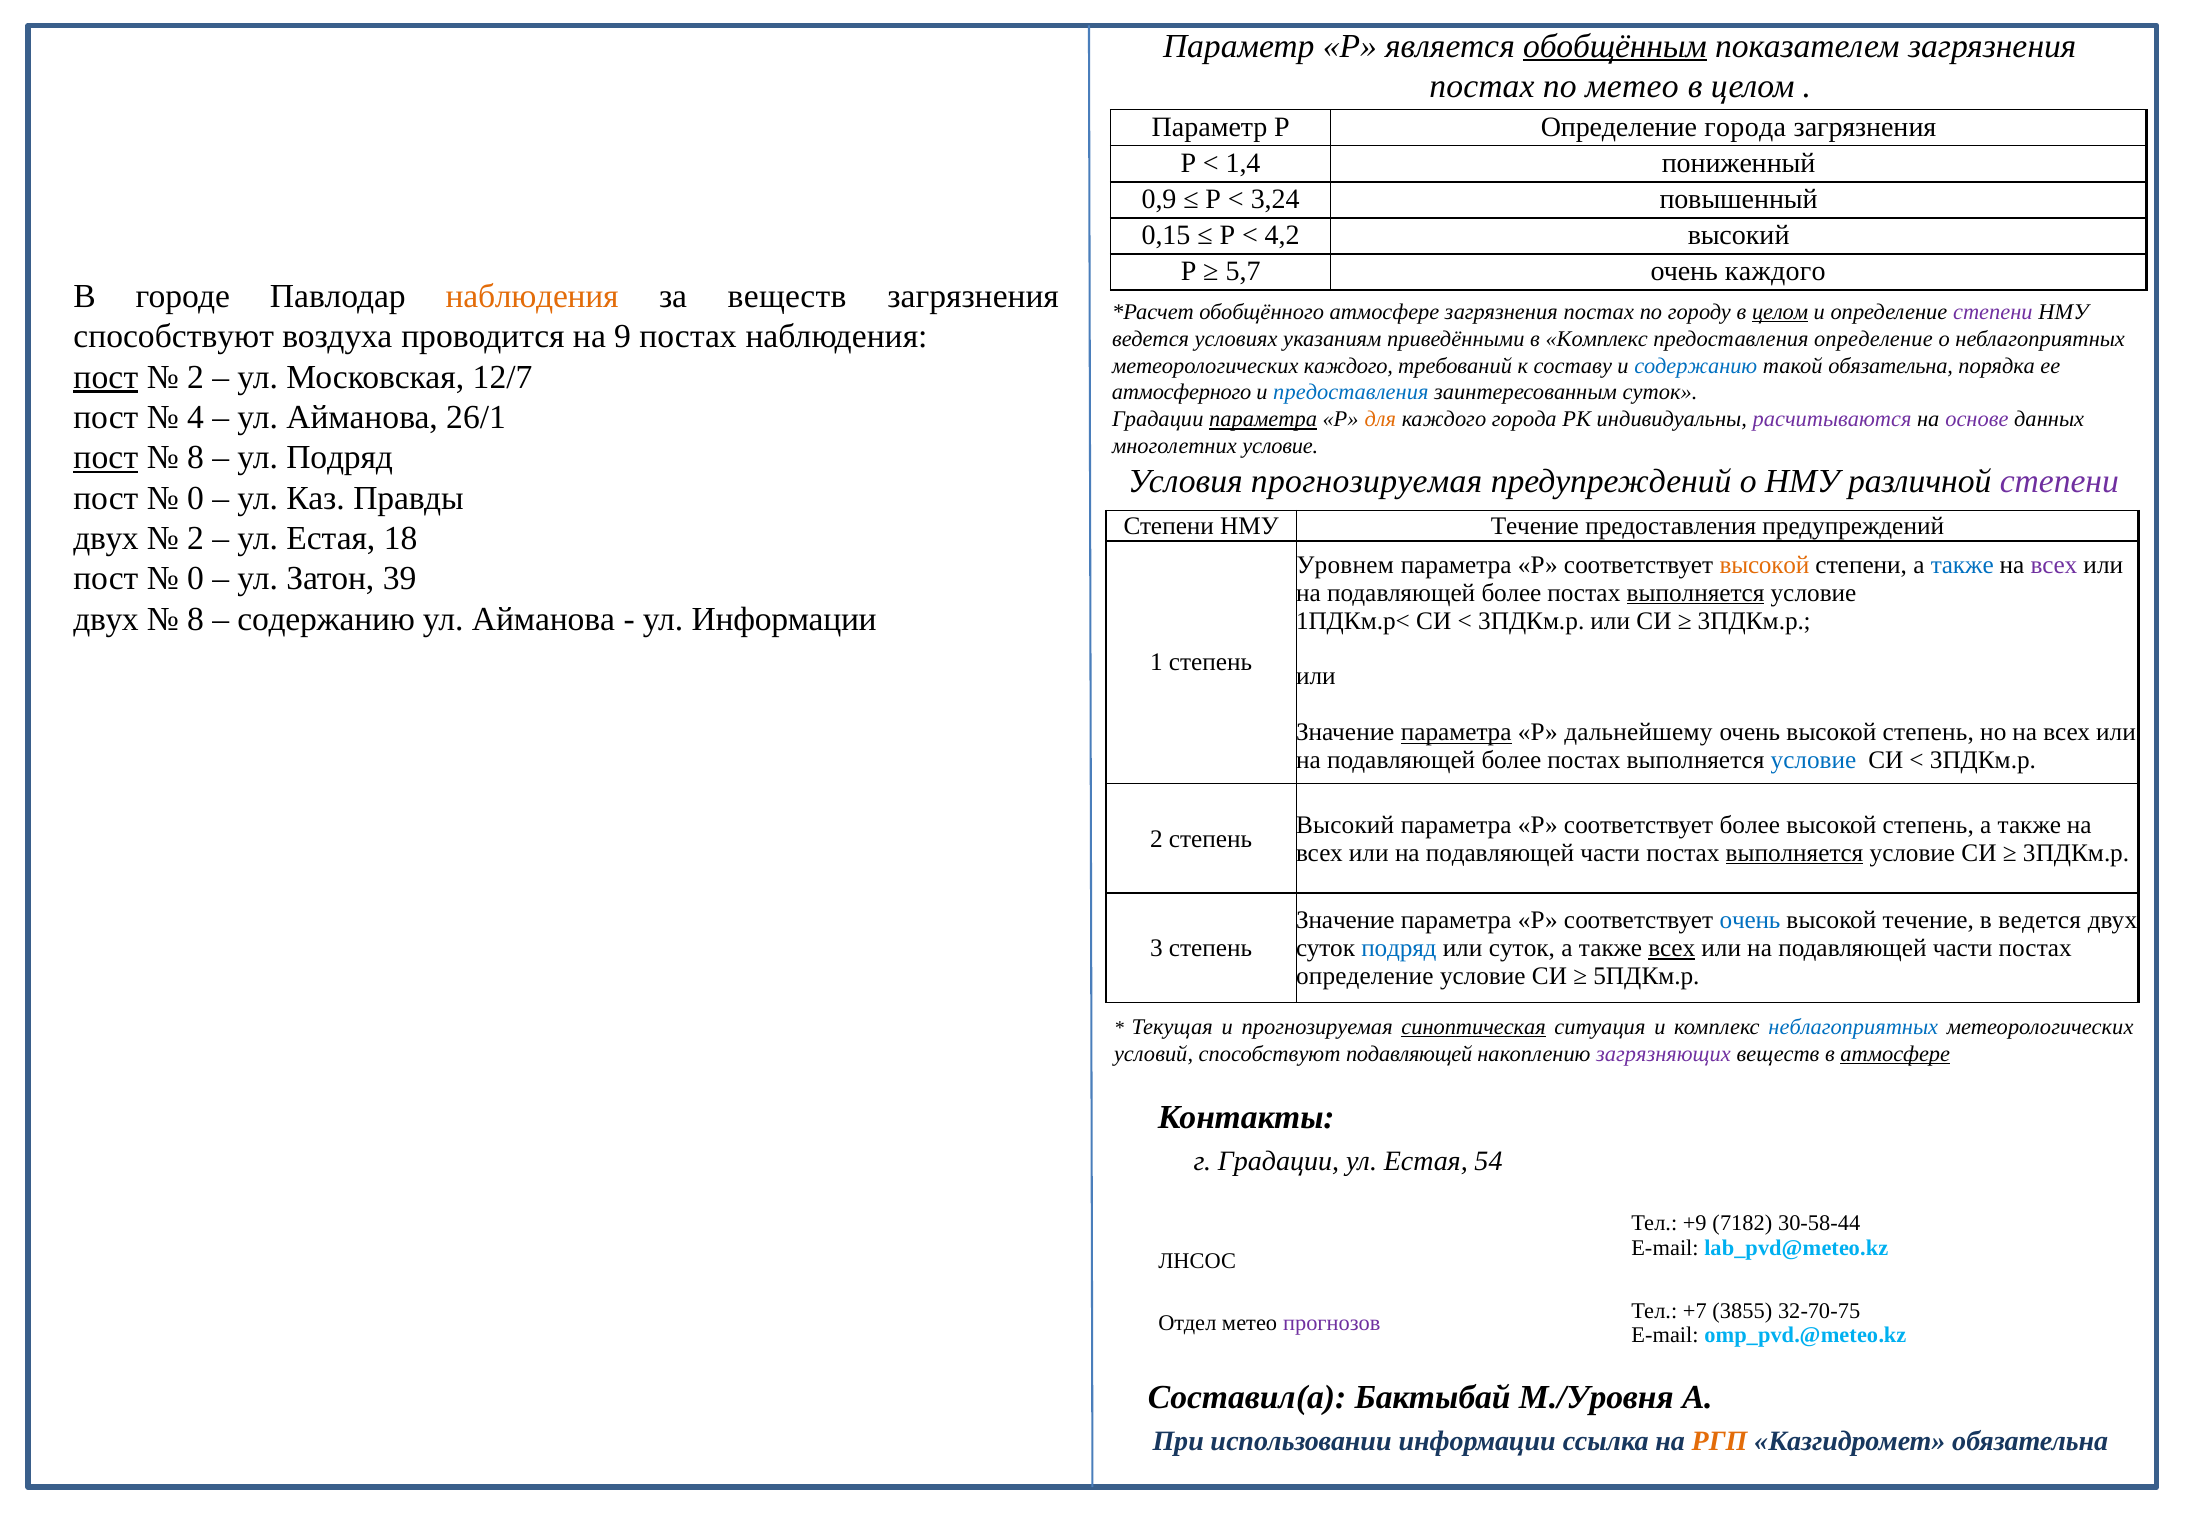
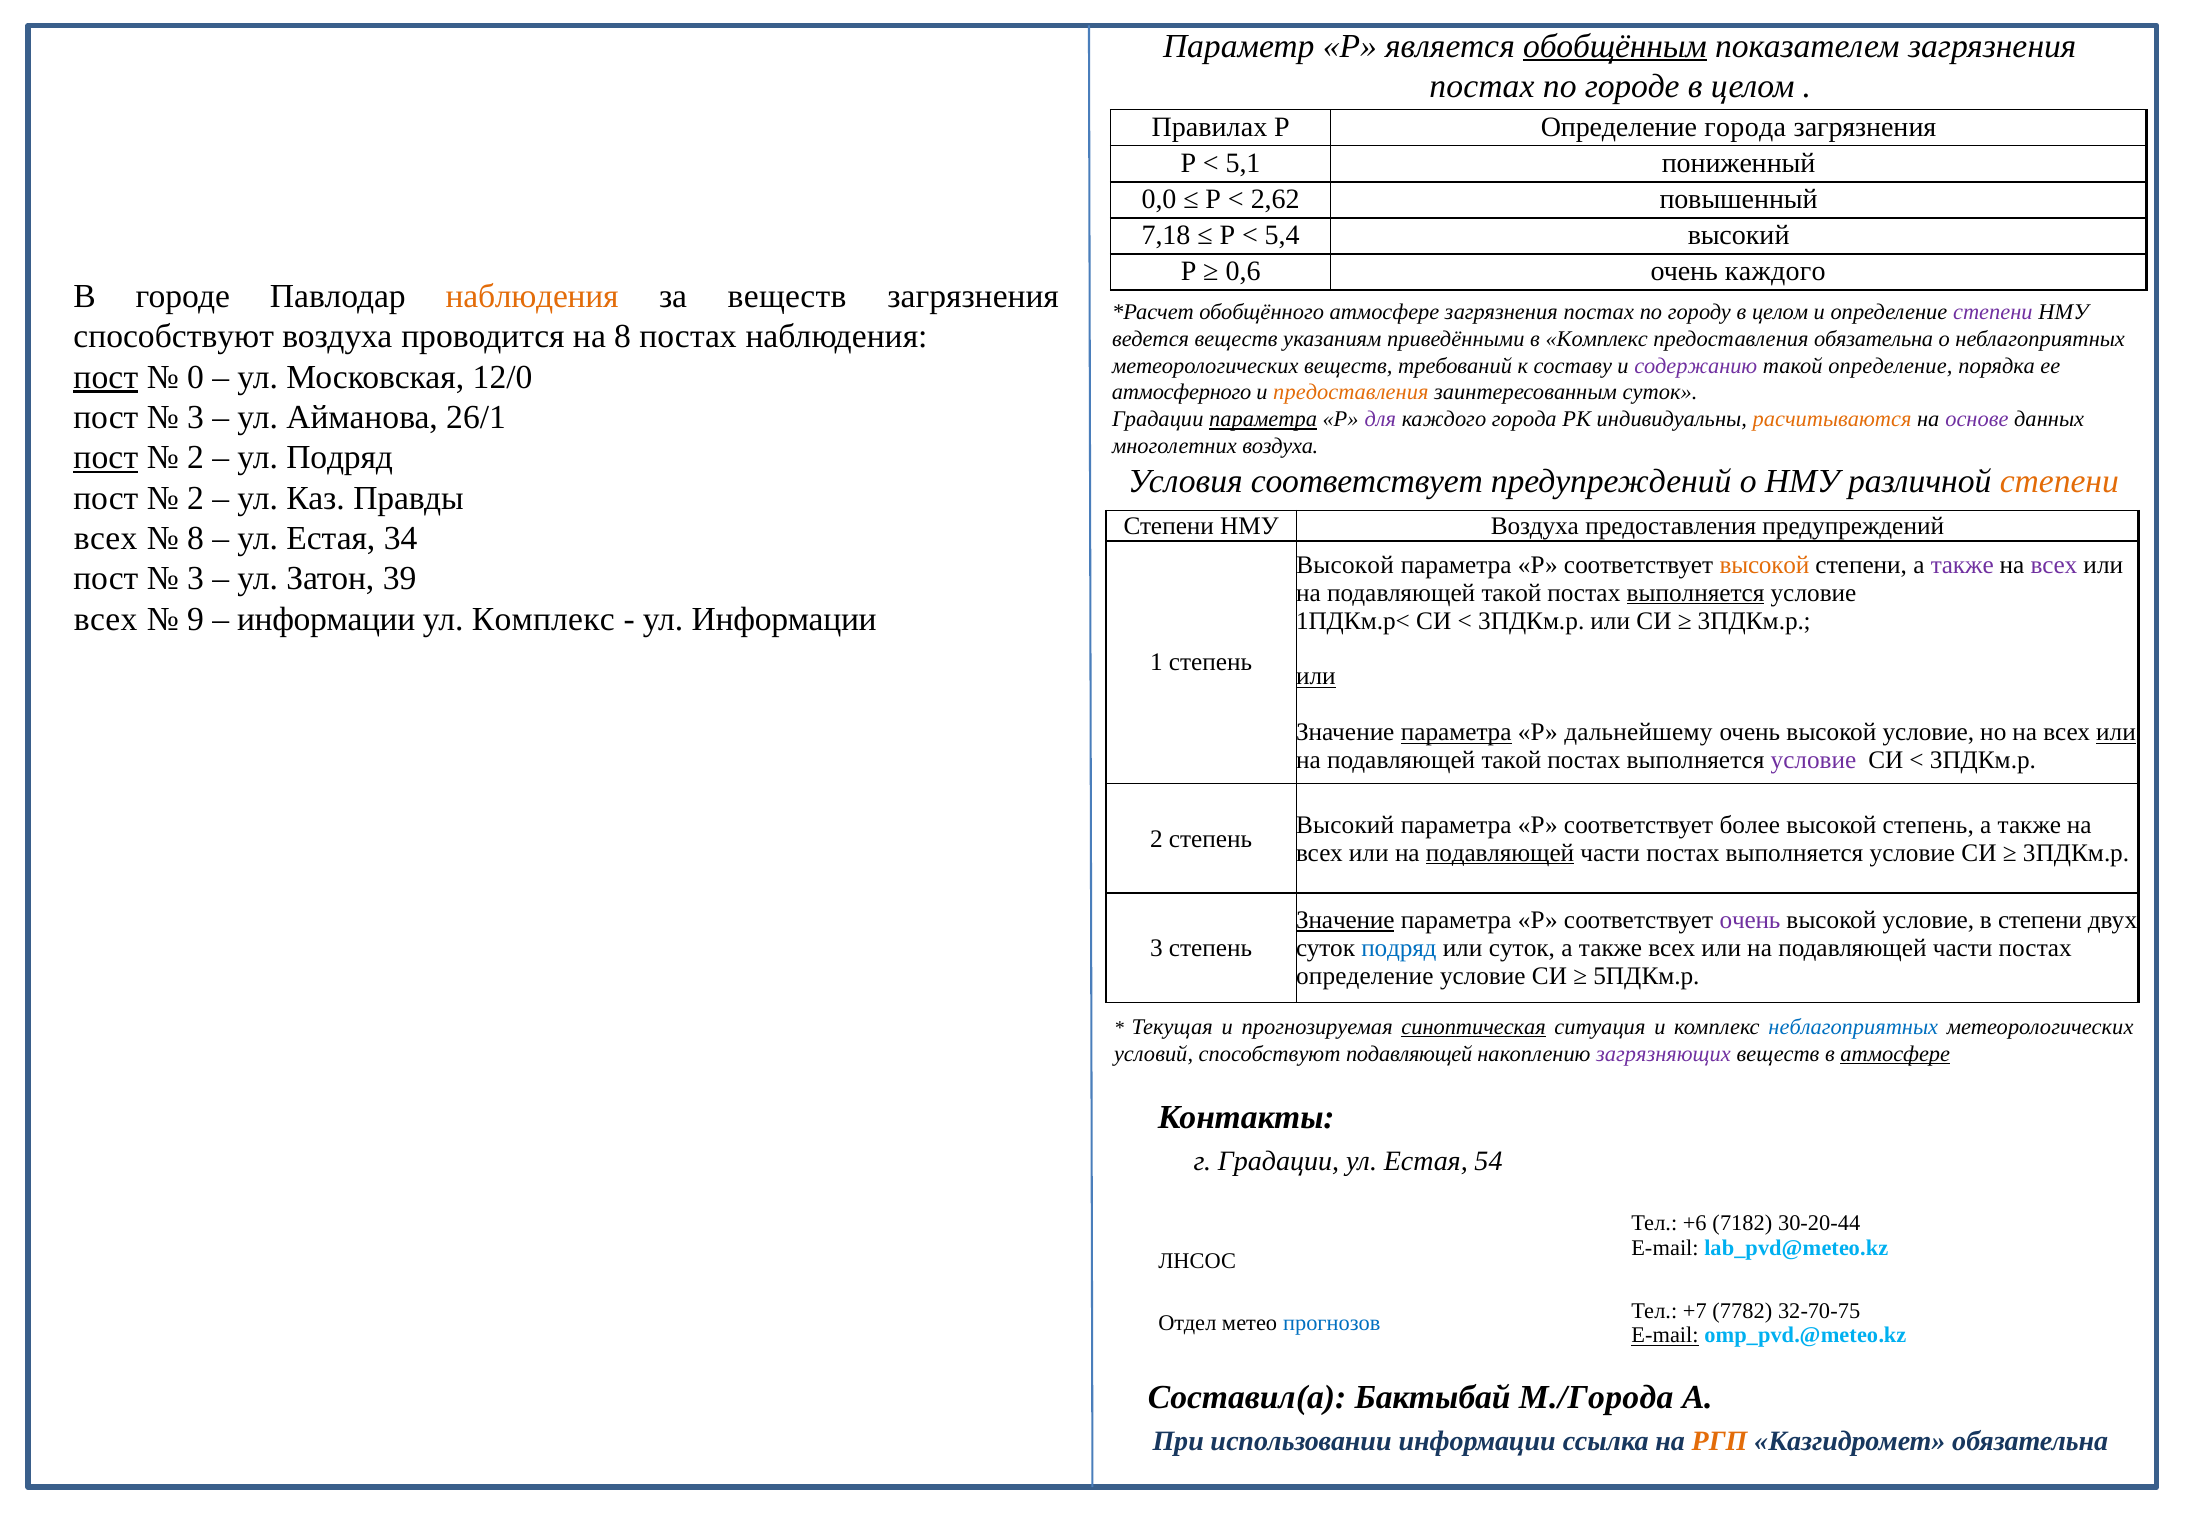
по метео: метео -> городе (1632, 86)
Параметр: Параметр -> Правилах (1209, 127)
1,4: 1,4 -> 5,1 (1243, 164)
0,9: 0,9 -> 0,0 (1159, 200)
3,24: 3,24 -> 2,62 (1275, 200)
0,15: 0,15 -> 7,18 (1166, 236)
4,2: 4,2 -> 5,4 (1282, 236)
5,7: 5,7 -> 0,6 (1243, 272)
целом underline: present -> none (1780, 312)
на 9: 9 -> 8 (623, 337)
ведется условиях: условиях -> веществ (1236, 339)
предоставления определение: определение -> обязательна (1874, 339)
метеорологических каждого: каждого -> веществ (1348, 366)
содержанию colour: blue -> purple (1696, 366)
такой обязательна: обязательна -> определение (1890, 366)
2: 2 -> 0 (196, 377)
12/7: 12/7 -> 12/0 (503, 377)
предоставления colour: blue -> orange (1351, 392)
4: 4 -> 3 (196, 417)
для colour: orange -> purple (1380, 419)
расчитываются colour: purple -> orange (1832, 419)
многолетних условие: условие -> воздуха (1280, 446)
8: 8 -> 2 (196, 458)
Условия прогнозируемая: прогнозируемая -> соответствует (1367, 482)
степени colour: purple -> orange (2059, 482)
0: 0 -> 2 (196, 498)
НМУ Течение: Течение -> Воздуха (1535, 526)
двух: двух -> всех (106, 538)
2: 2 -> 8 (196, 538)
18: 18 -> 34 (401, 538)
Уровнем: Уровнем -> Высокой (1345, 565)
также colour: blue -> purple (1962, 565)
0: 0 -> 3 (196, 579)
более: более -> такой (1511, 593)
двух: двух -> всех (106, 619)
8: 8 -> 9 (196, 619)
содержанию: содержанию -> информации (326, 619)
Айманова: Айманова -> Комплекс (543, 619)
или underline: none -> present (1316, 676)
степень: степень -> условие (1928, 732)
или underline: none -> present (2116, 732)
более: более -> такой (1511, 760)
условие colour: blue -> purple (1813, 760)
подавляющей underline: none -> present (1500, 853)
выполняется underline: present -> none (1794, 853)
Значение underline: none -> present (1345, 920)
очень colour: blue -> purple (1750, 920)
течение: течение -> условие (1928, 920)
в ведется: ведется -> степени (2040, 920)
всех underline: present -> none (1672, 948)
+9: +9 -> +6 (1695, 1223)
30-58-44: 30-58-44 -> 30-20-44 (1819, 1223)
3855: 3855 -> 7782 (1742, 1310)
прогнозов colour: purple -> blue (1332, 1323)
E-mail underline: none -> present (1665, 1335)
М./Уровня: М./Уровня -> М./Города (1596, 1397)
